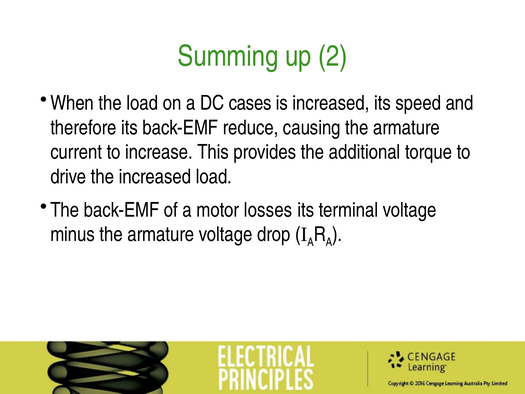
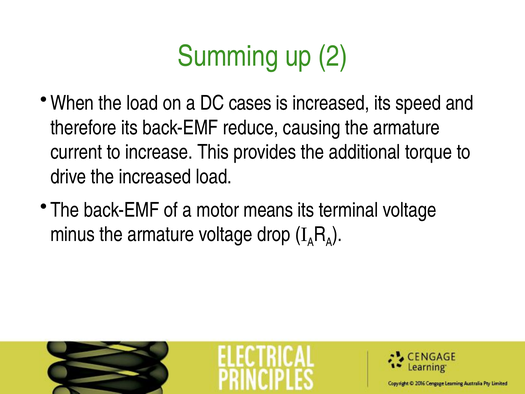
losses: losses -> means (268, 210)
